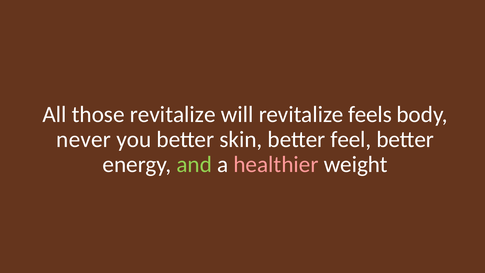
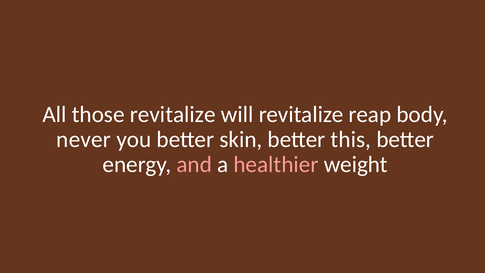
feels: feels -> reap (370, 114)
feel: feel -> this (351, 139)
and colour: light green -> pink (194, 165)
